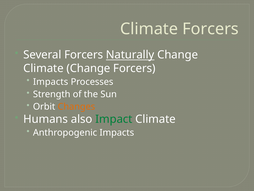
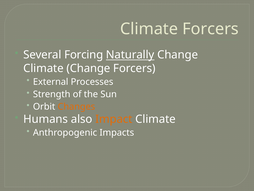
Several Forcers: Forcers -> Forcing (84, 55)
Impacts: Impacts -> External (51, 82)
Impact colour: green -> orange (114, 119)
